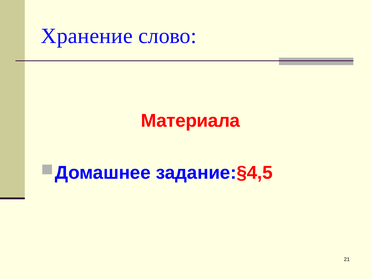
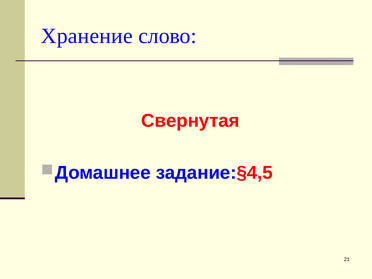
Материала: Материала -> Свернутая (190, 121)
